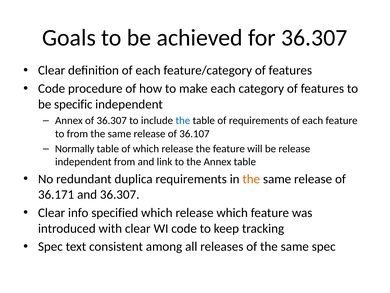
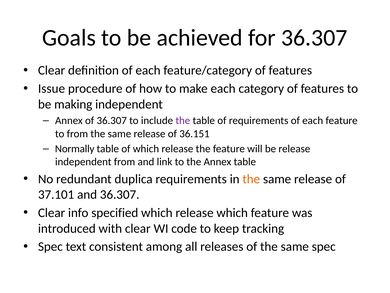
Code: Code -> Issue (52, 89)
specific: specific -> making (73, 104)
the colour: blue -> purple (183, 120)
36.107: 36.107 -> 36.151 (194, 133)
36.171: 36.171 -> 37.101 (56, 194)
